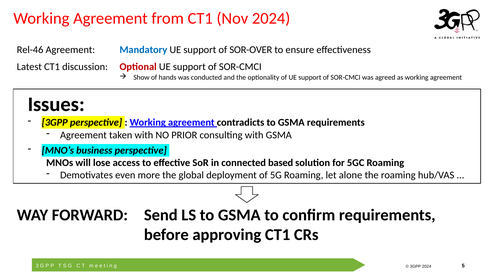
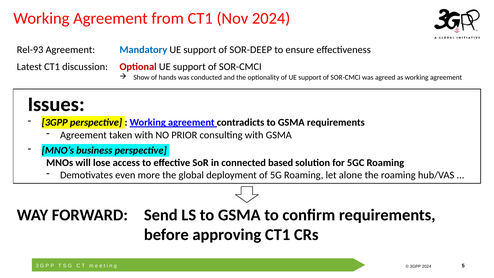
Rel-46: Rel-46 -> Rel-93 (30, 50)
SOR-OVER: SOR-OVER -> SOR-DEEP (251, 50)
